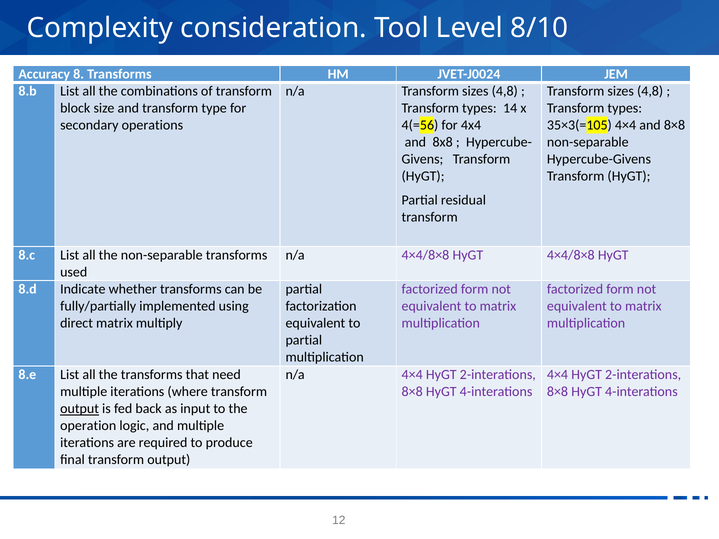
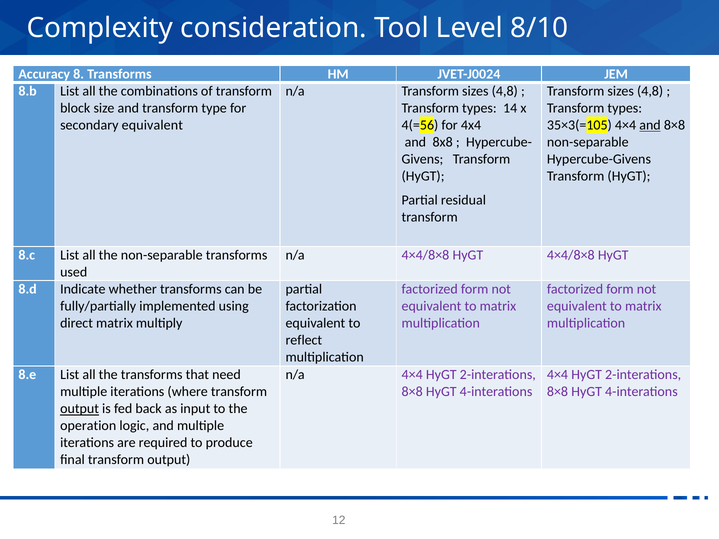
secondary operations: operations -> equivalent (152, 125)
and underline: none -> present (650, 125)
partial: partial -> reflect (304, 341)
